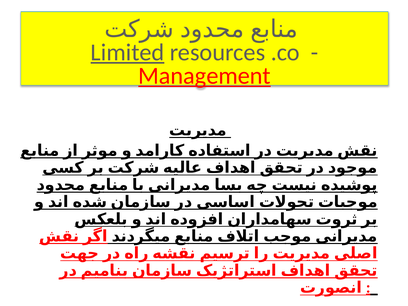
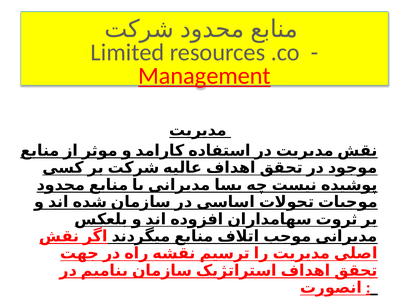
Limited underline: present -> none (128, 52)
